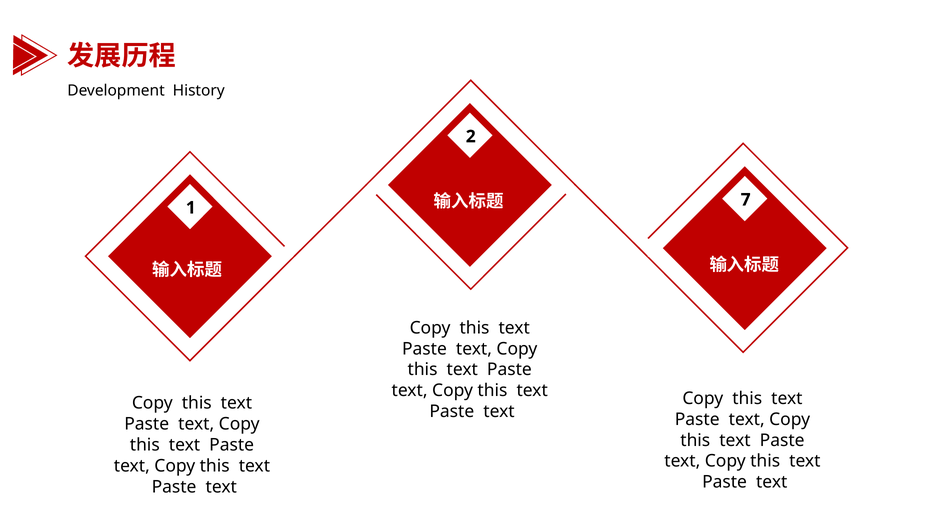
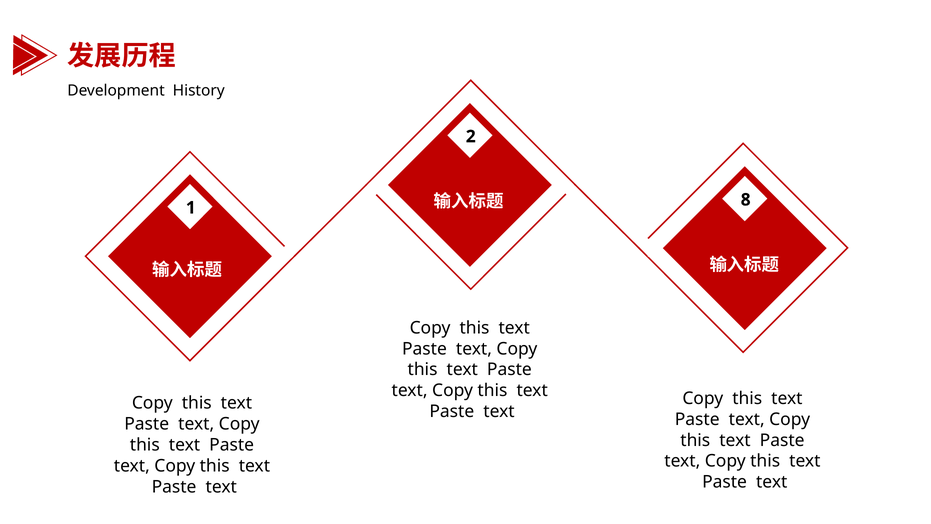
7: 7 -> 8 (746, 200)
